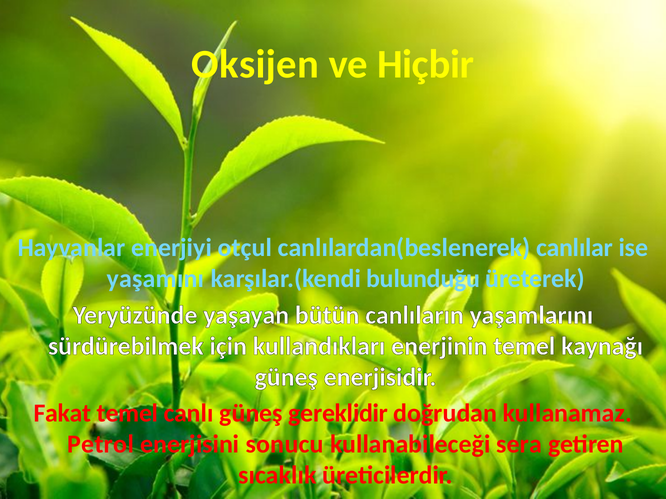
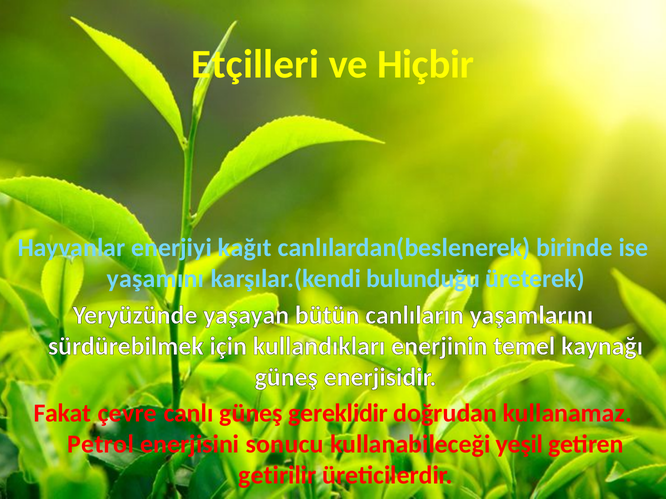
Oksijen: Oksijen -> Etçilleri (255, 64)
otçul: otçul -> kağıt (245, 248)
canlılar: canlılar -> birinde (574, 248)
Fakat temel: temel -> çevre (127, 414)
sera: sera -> yeşil (519, 445)
sıcaklık: sıcaklık -> getirilir (277, 476)
